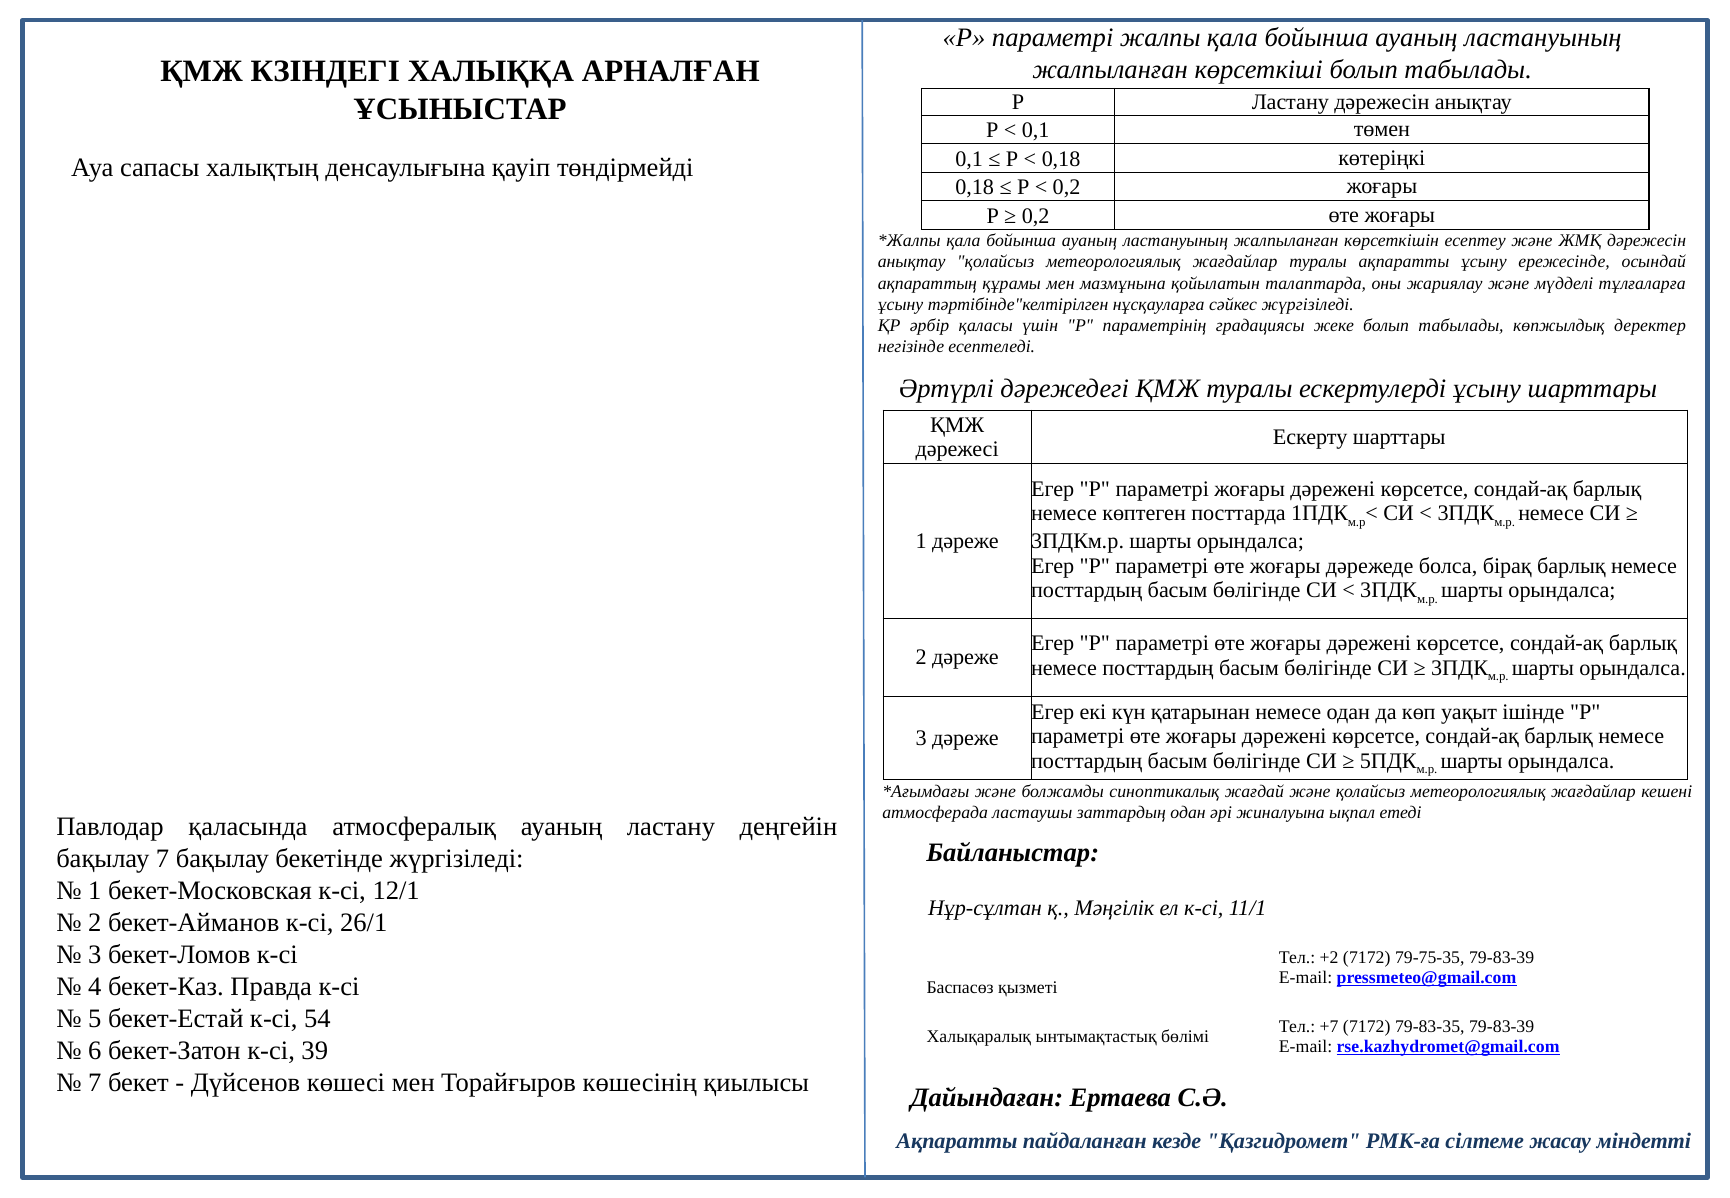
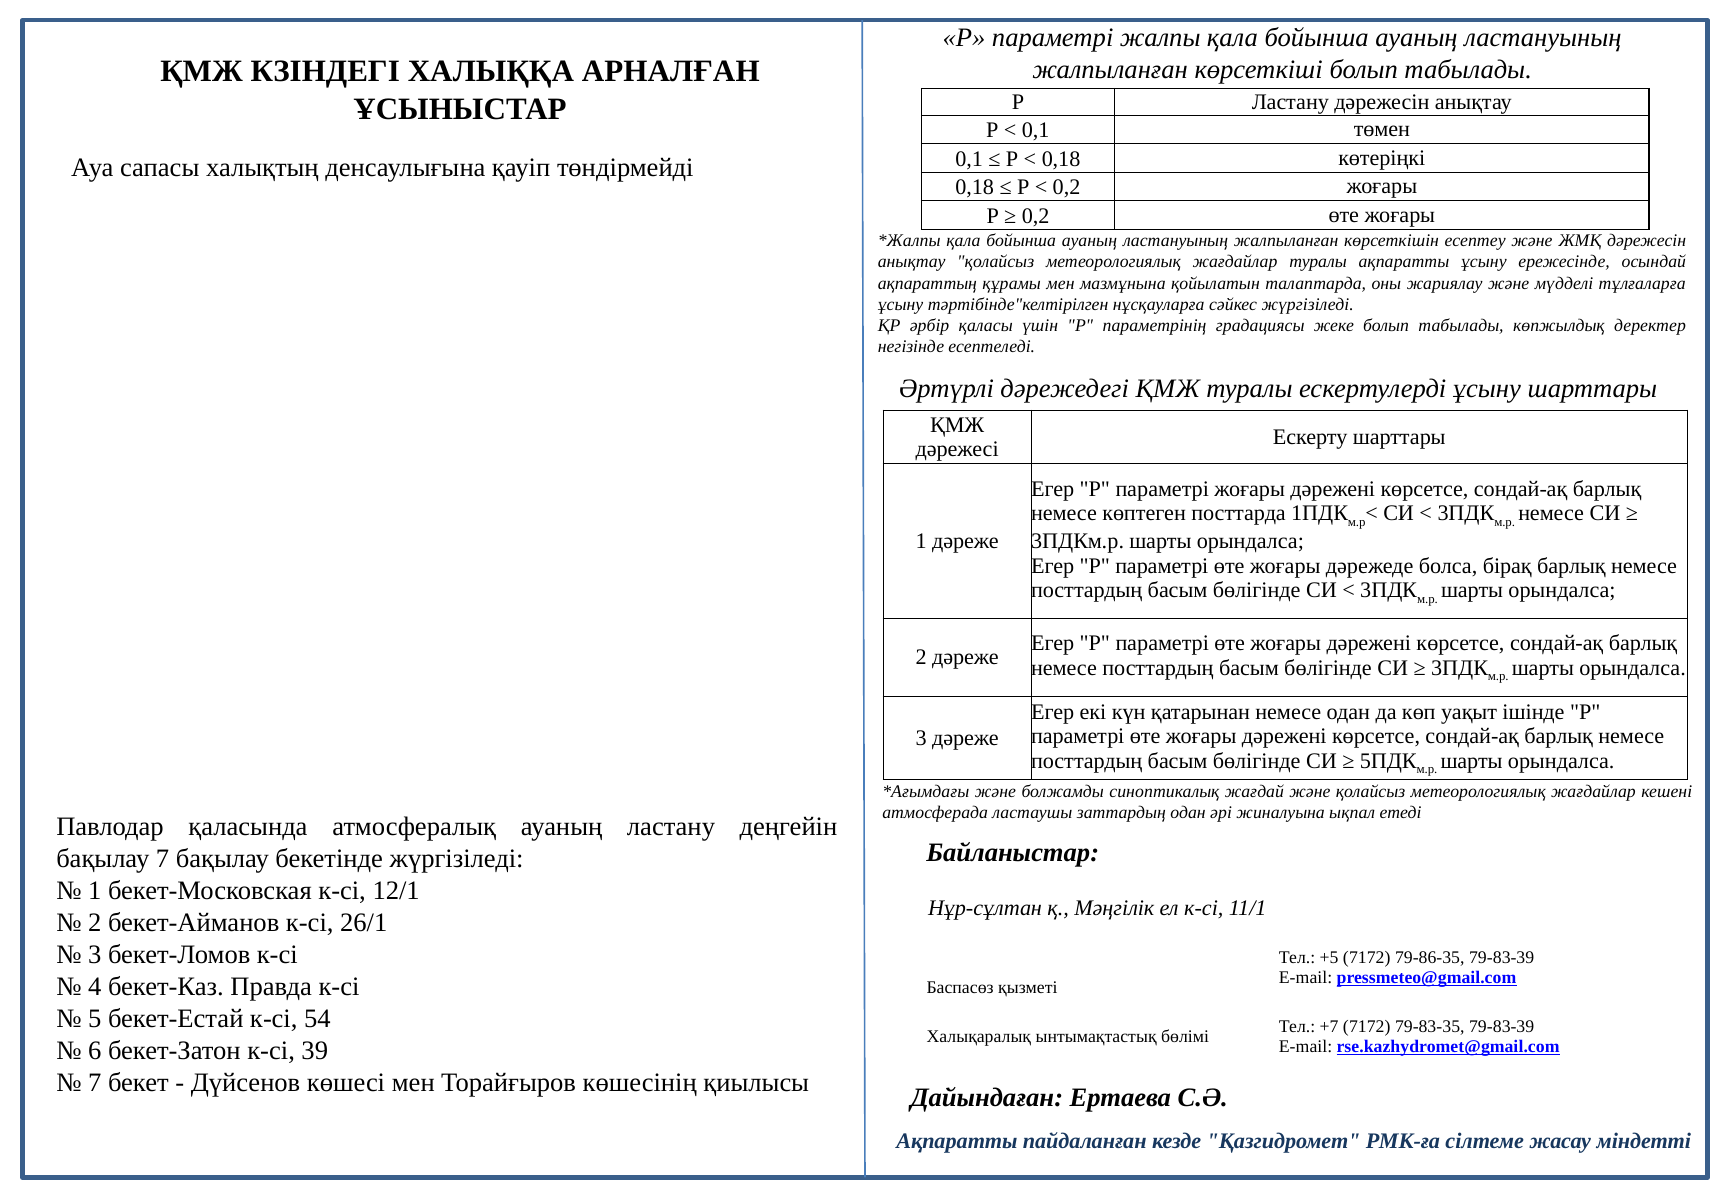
+2: +2 -> +5 (1329, 957)
79-75-35: 79-75-35 -> 79-86-35 (1430, 957)
